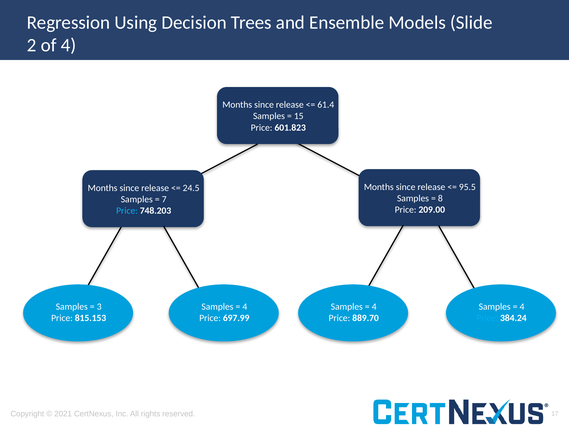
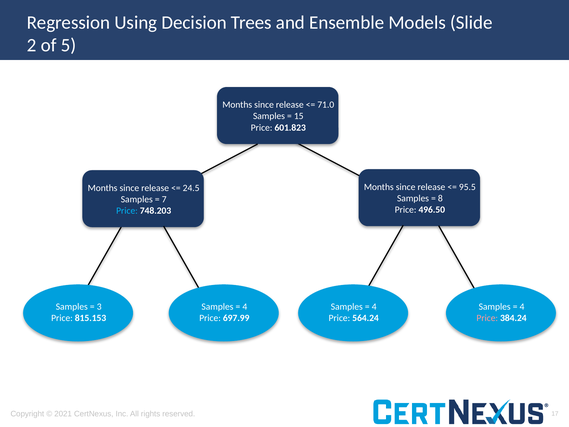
of 4: 4 -> 5 (69, 45)
61.4: 61.4 -> 71.0 (326, 105)
209.00: 209.00 -> 496.50 (432, 210)
889.70: 889.70 -> 564.24 (366, 318)
Price colour: light blue -> pink (487, 318)
